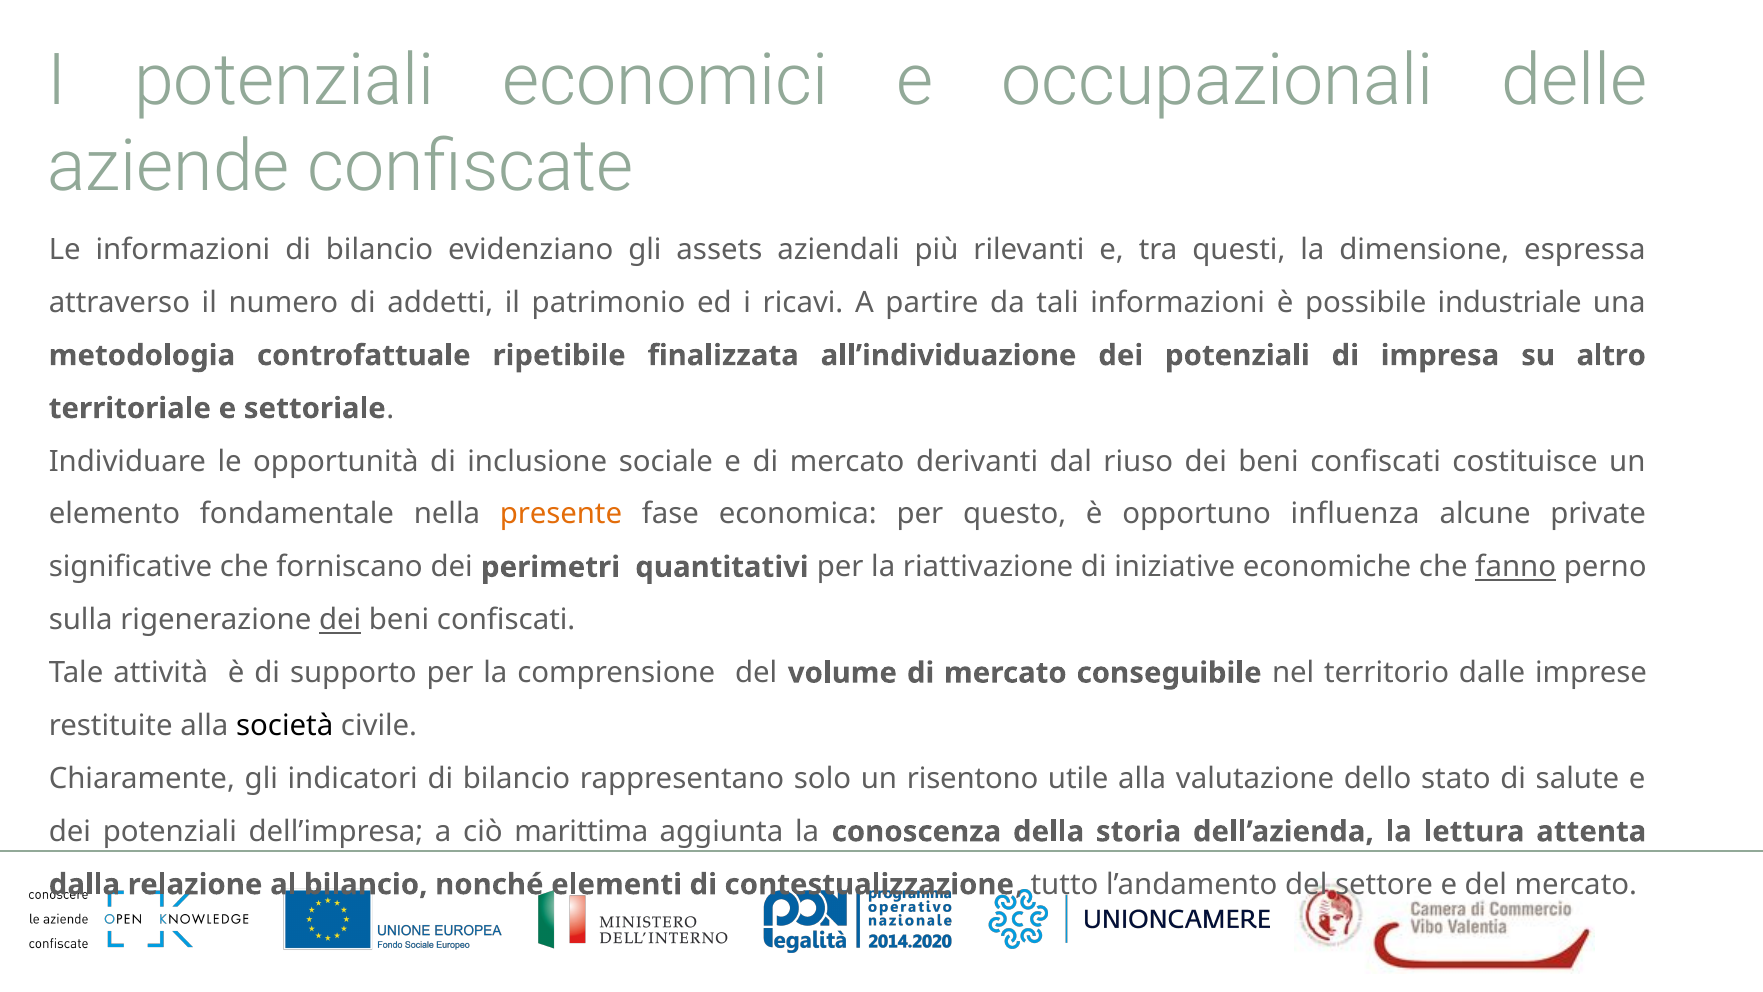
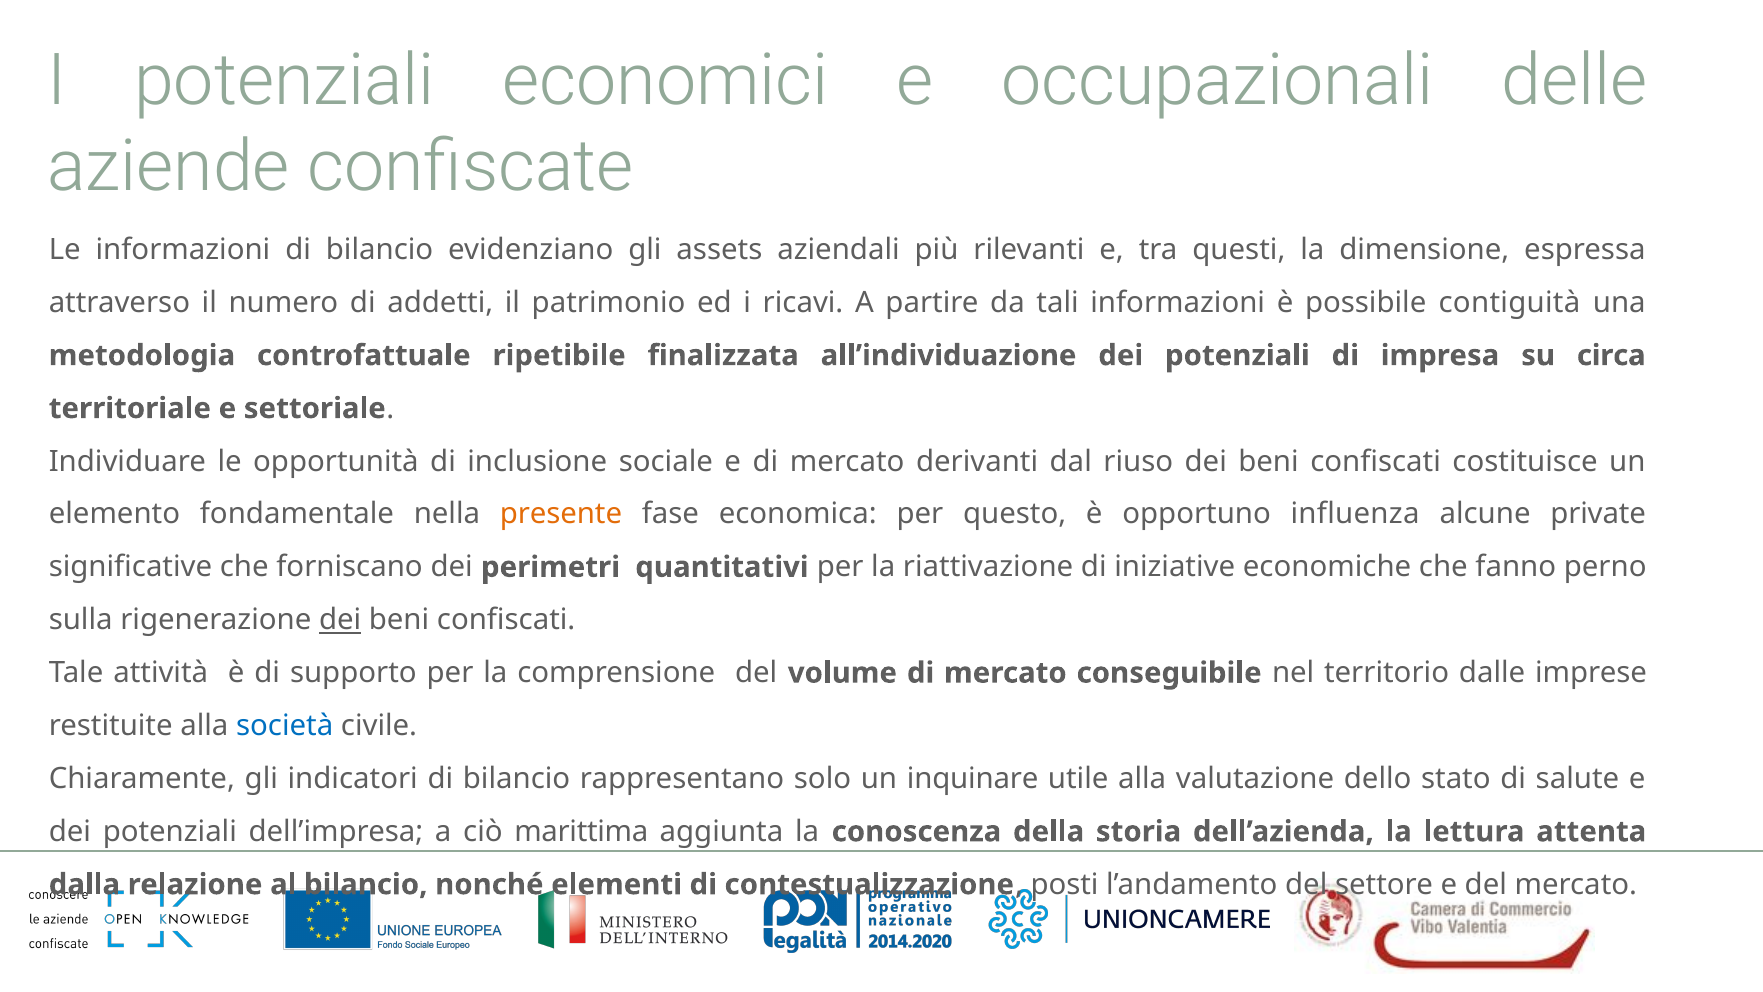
industriale: industriale -> contiguità (1509, 303)
altro: altro -> circa (1611, 355)
fanno underline: present -> none (1516, 567)
società colour: black -> blue (285, 726)
risentono: risentono -> inquinare (973, 779)
tutto: tutto -> posti (1065, 884)
